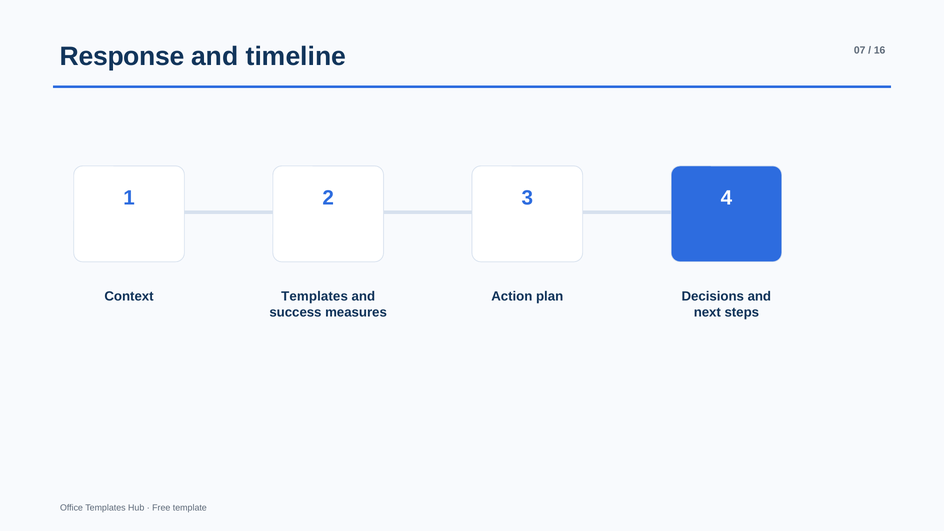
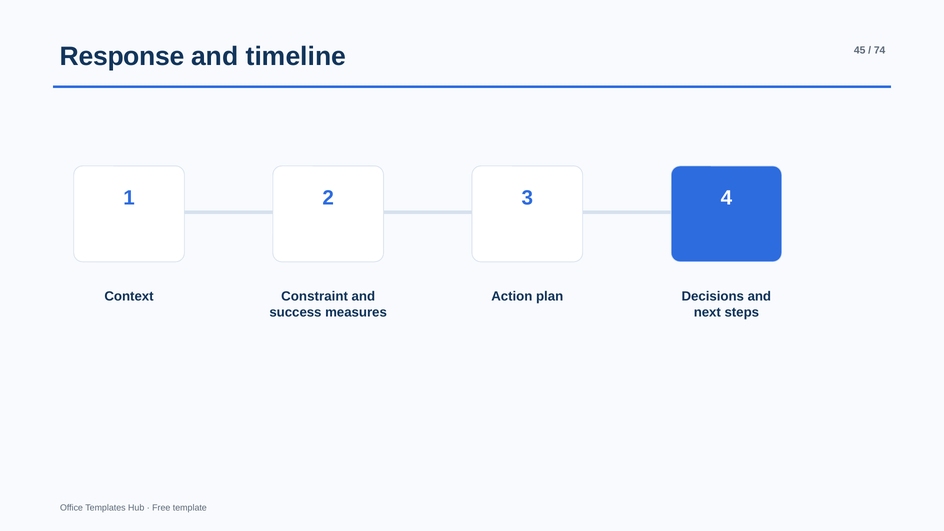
07: 07 -> 45 (860, 50)
16: 16 -> 74 (880, 50)
Templates: Templates -> Constraint (315, 296)
